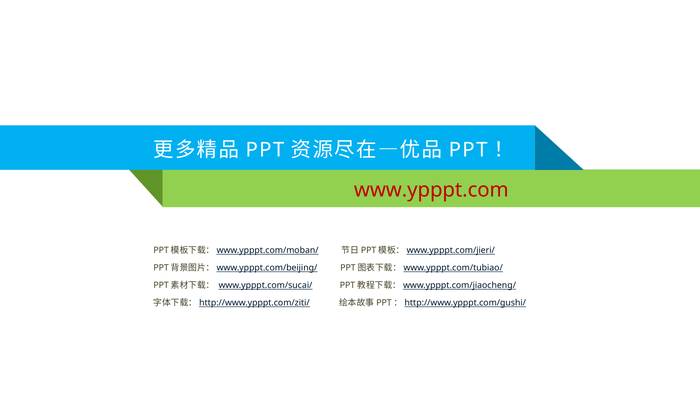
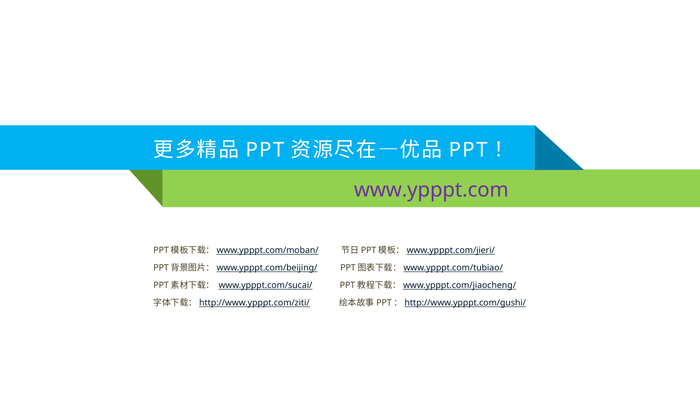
www.ypppt.com colour: red -> purple (431, 190)
